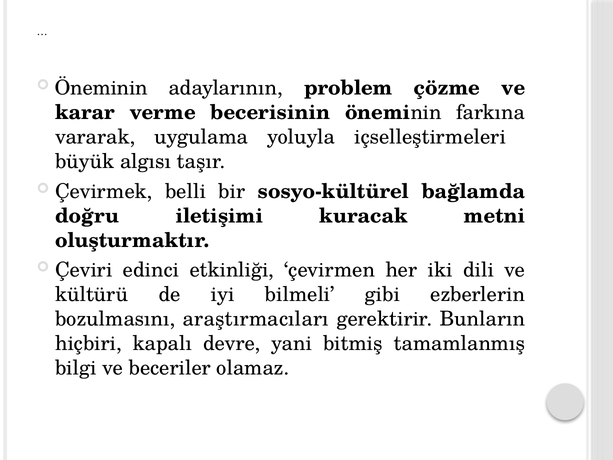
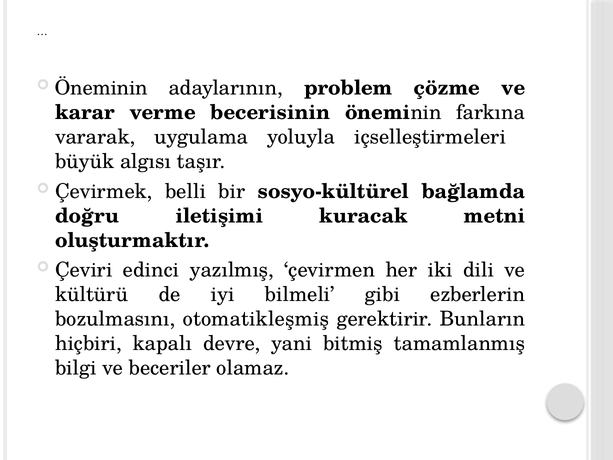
etkinliği: etkinliği -> yazılmış (232, 270)
araştırmacıları: araştırmacıları -> otomatikleşmiş (256, 319)
